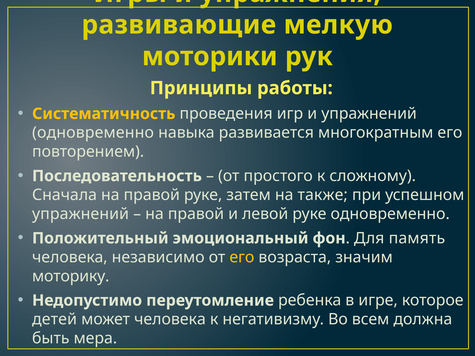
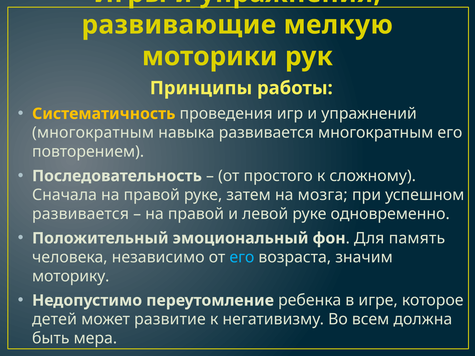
одновременно: одновременно -> многократным (93, 133)
также: также -> мозга (323, 195)
упражнений: упражнений -> развивается (81, 214)
его colour: yellow -> light blue (242, 257)
может человека: человека -> развитие (170, 320)
